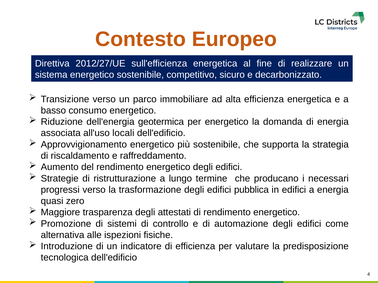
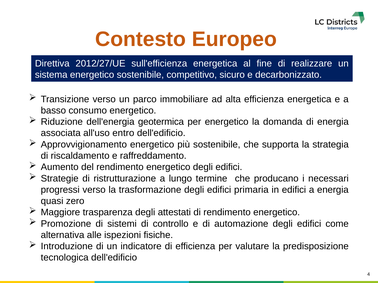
locali: locali -> entro (123, 133)
pubblica: pubblica -> primaria (251, 190)
